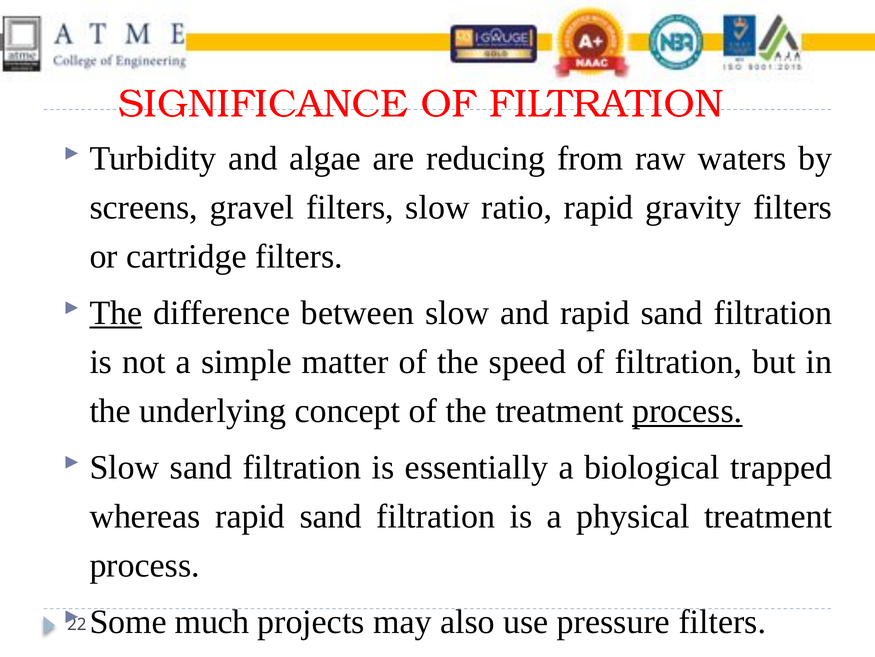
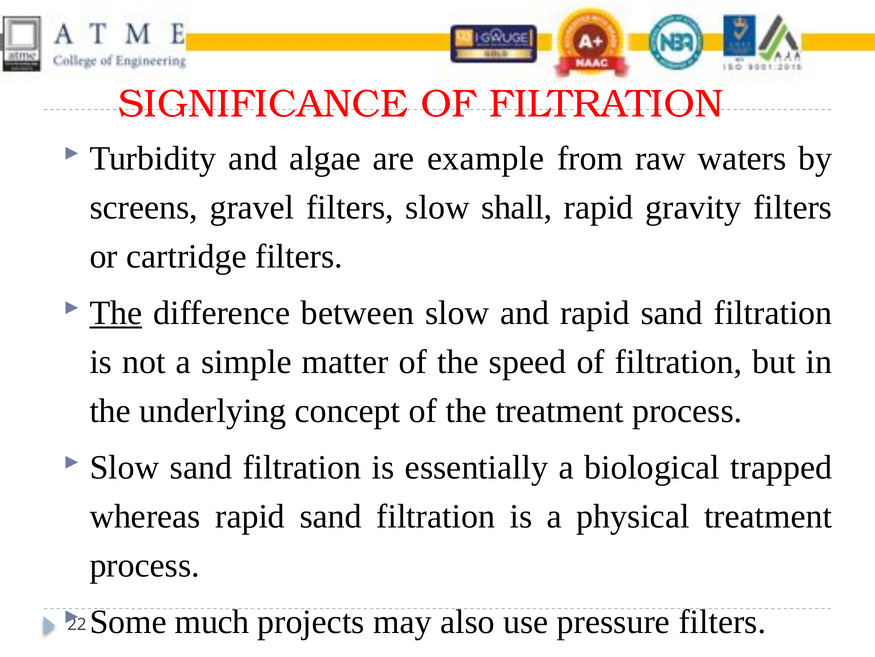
reducing: reducing -> example (486, 158)
ratio: ratio -> shall (517, 207)
process underline: present -> none (687, 411)
